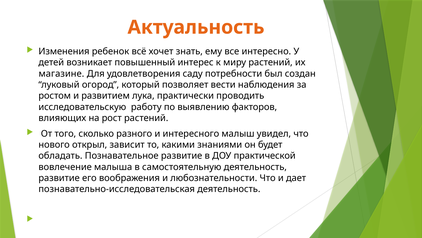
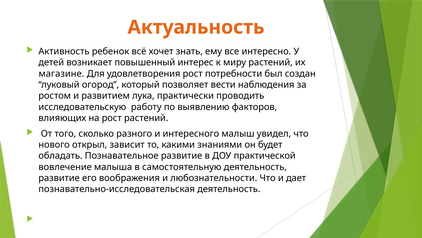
Изменения: Изменения -> Активность (64, 51)
удовлетворения саду: саду -> рост (193, 74)
